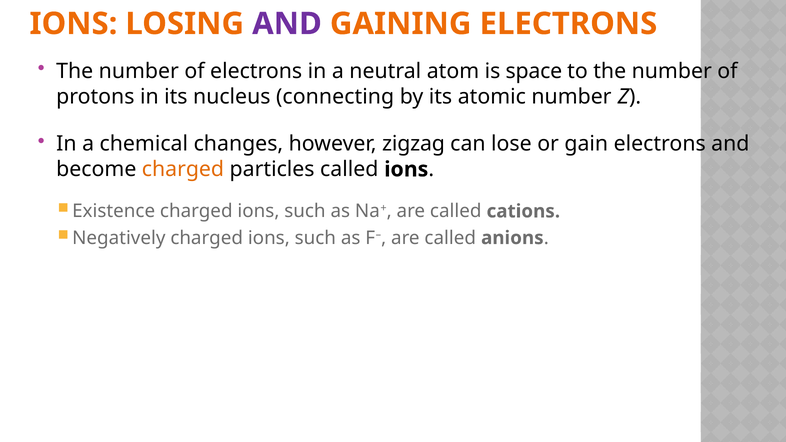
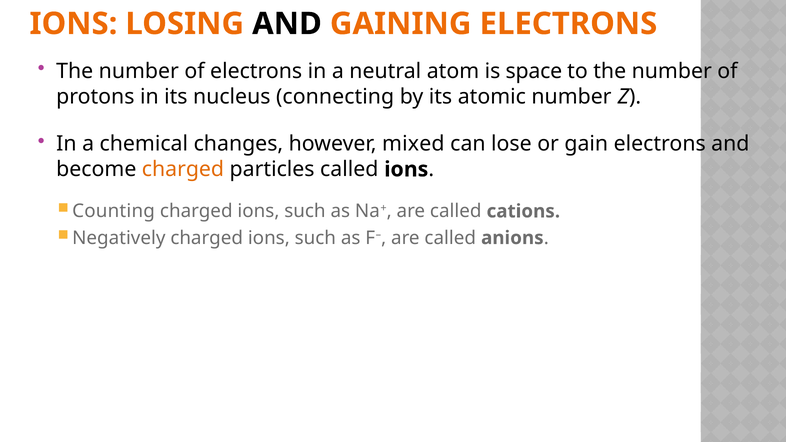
AND colour: purple -> black (287, 24)
zigzag: zigzag -> mixed (413, 144)
Existence: Existence -> Counting (114, 211)
